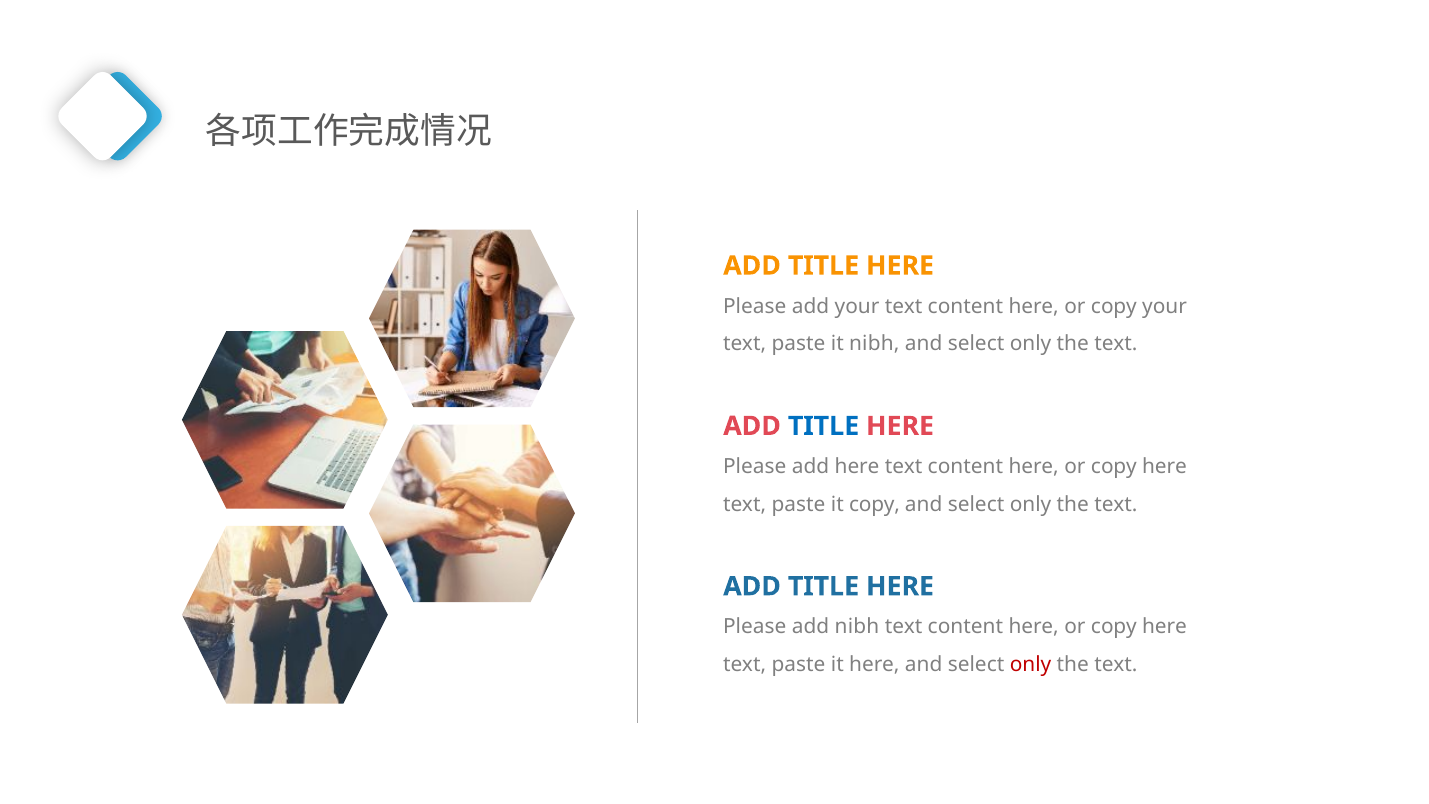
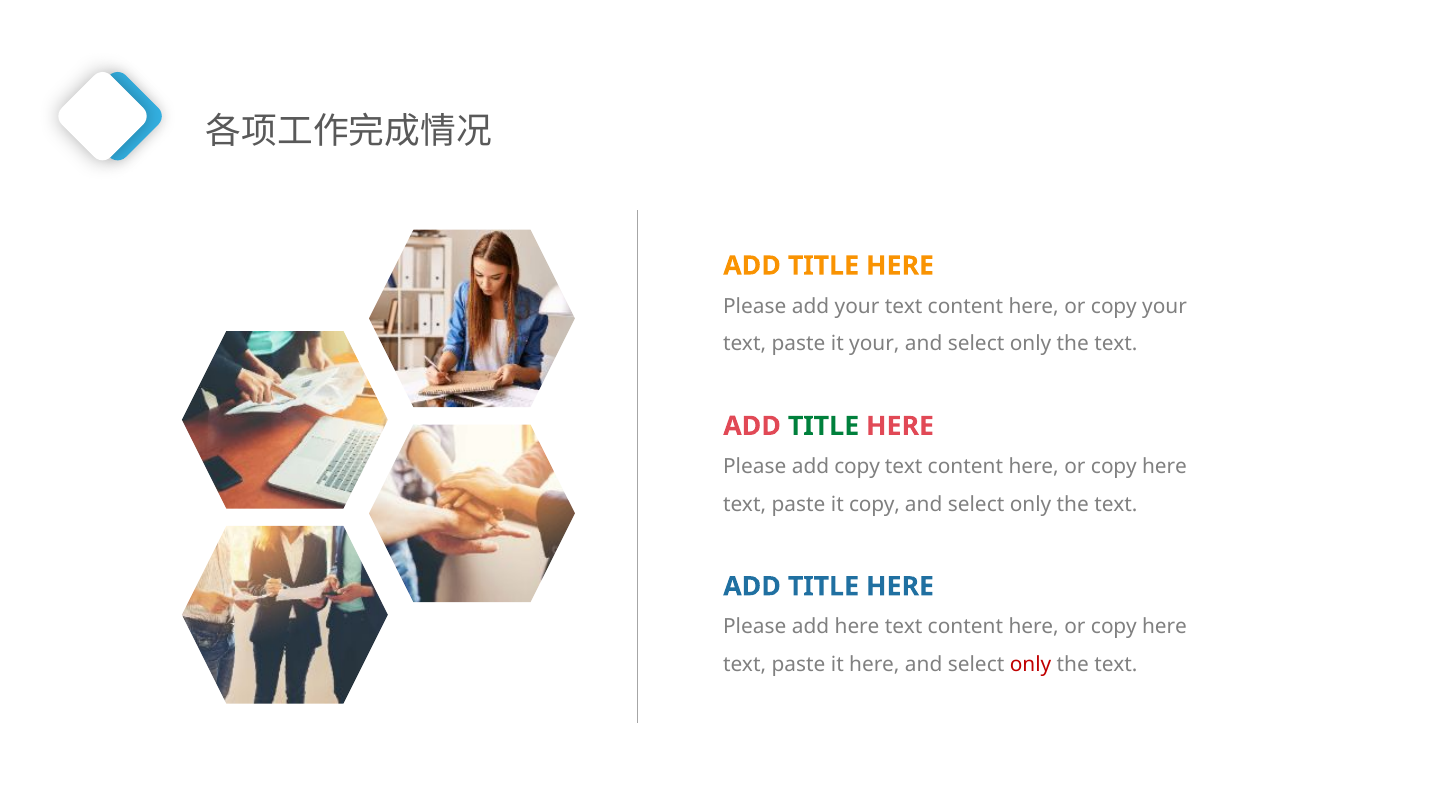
it nibh: nibh -> your (874, 344)
TITLE colour: blue -> green (823, 426)
add here: here -> copy (857, 467)
add nibh: nibh -> here (857, 627)
